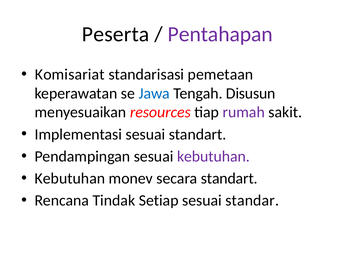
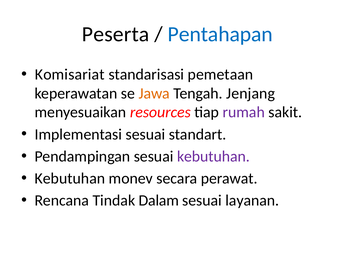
Pentahapan colour: purple -> blue (220, 34)
Jawa colour: blue -> orange (154, 93)
Disusun: Disusun -> Jenjang (251, 93)
secara standart: standart -> perawat (229, 179)
Setiap: Setiap -> Dalam (159, 201)
standar: standar -> layanan (252, 201)
